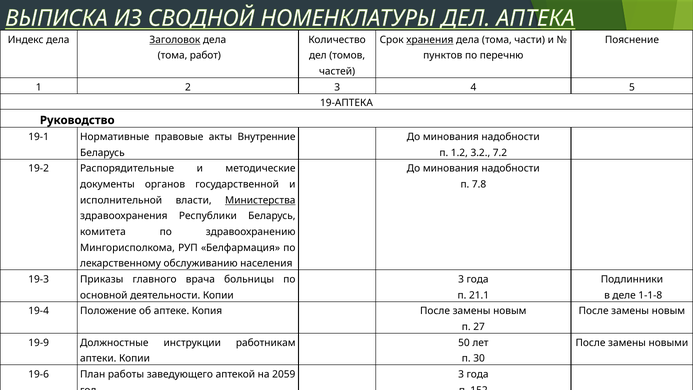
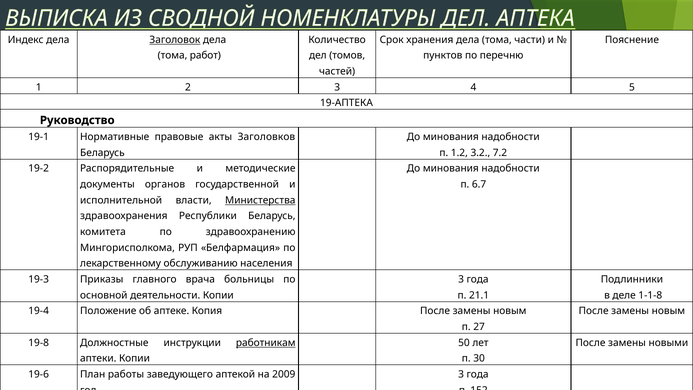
хранения underline: present -> none (430, 40)
Внутренние: Внутренние -> Заголовков (266, 137)
7.8: 7.8 -> 6.7 (479, 184)
19-9: 19-9 -> 19-8 (39, 343)
работникам underline: none -> present (266, 343)
2059: 2059 -> 2009 (284, 374)
